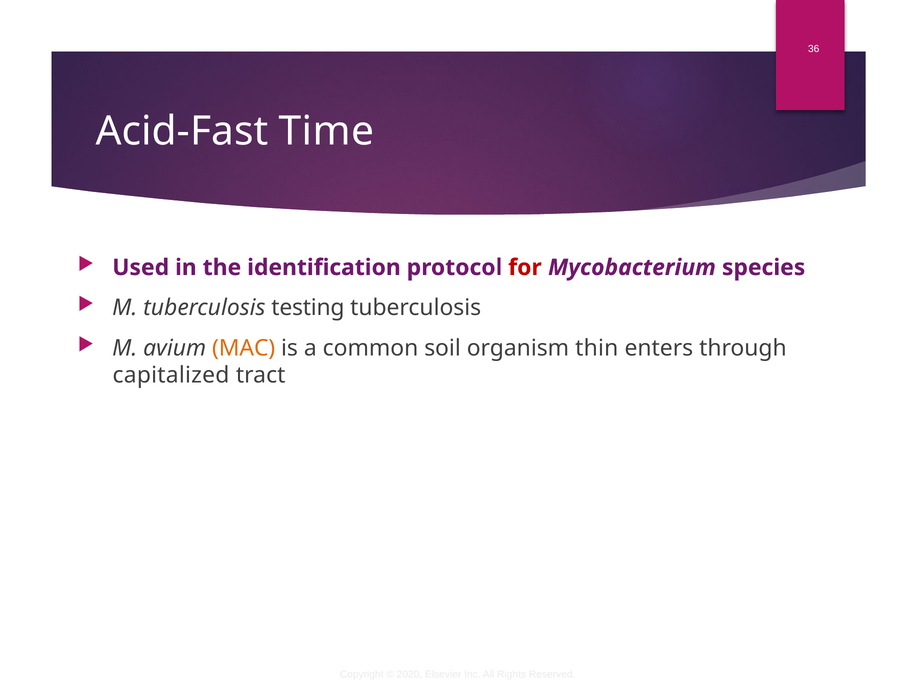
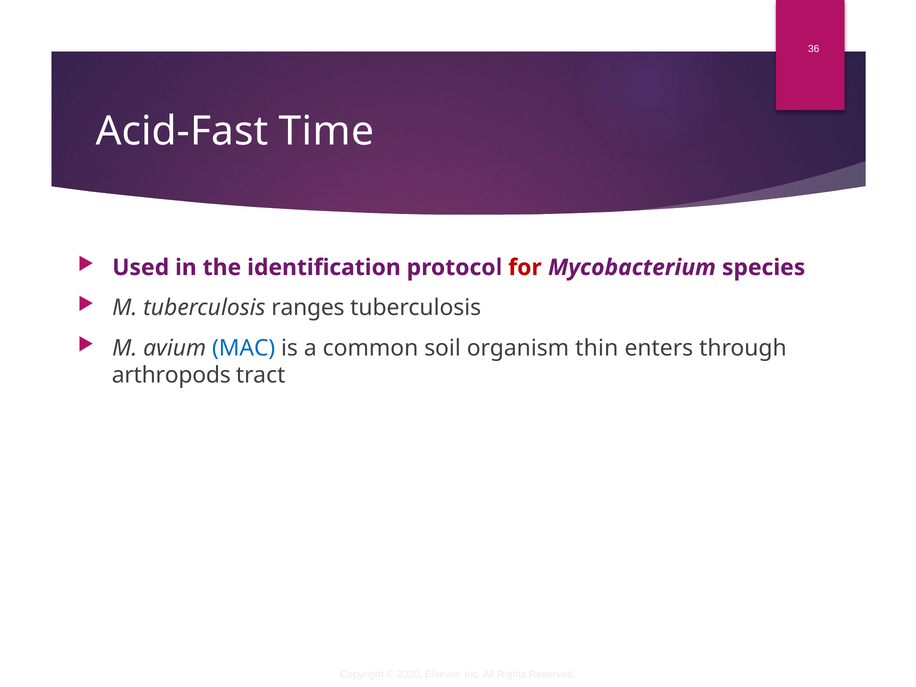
testing: testing -> ranges (308, 308)
MAC colour: orange -> blue (244, 348)
capitalized: capitalized -> arthropods (171, 375)
